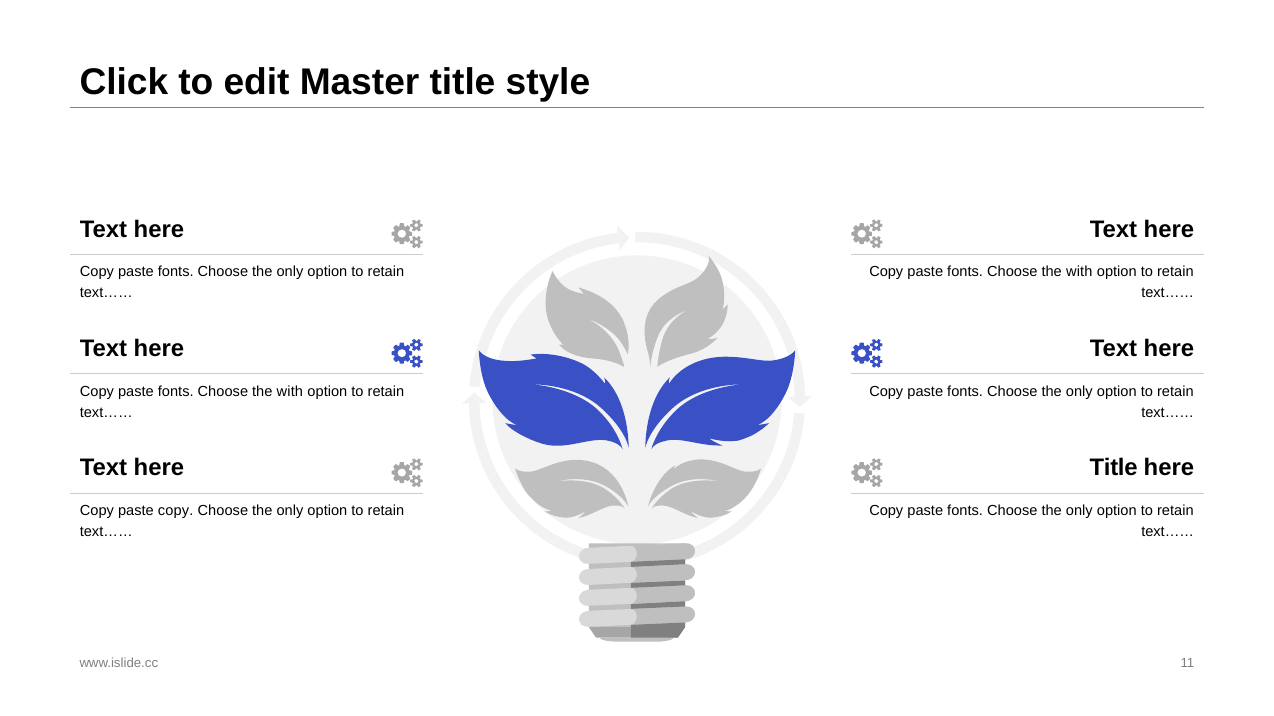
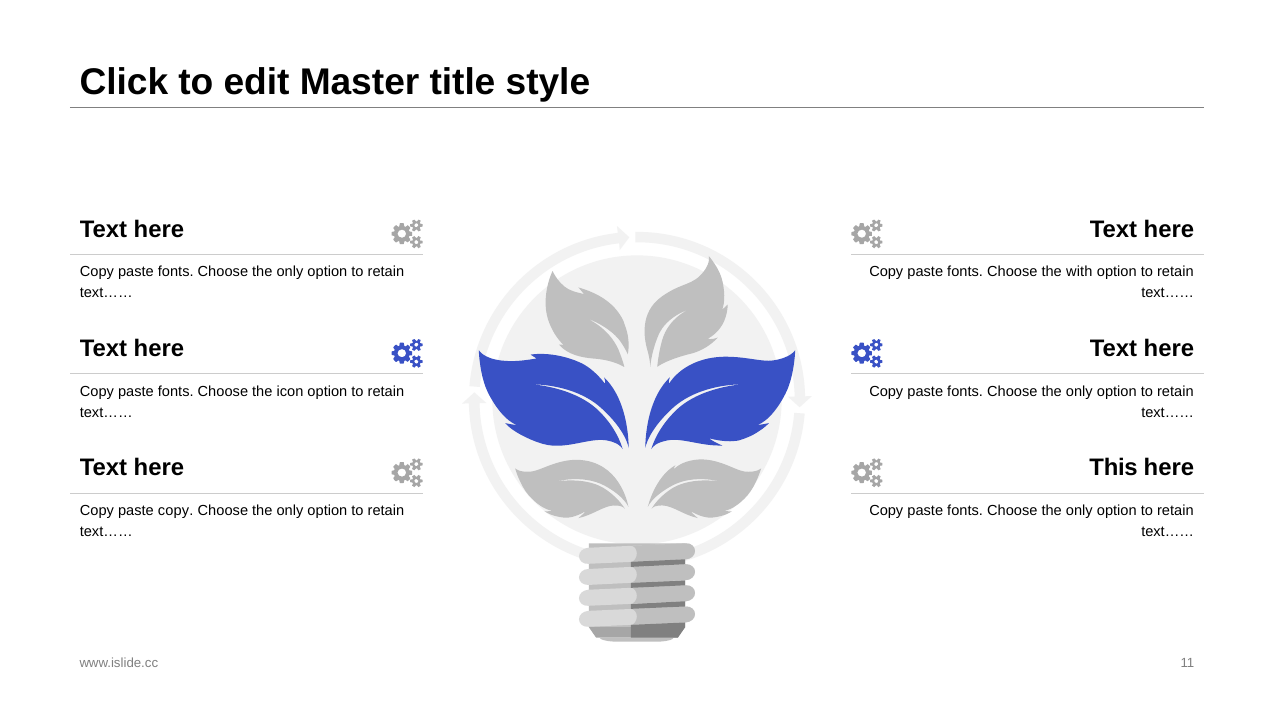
with: with -> icon (290, 392)
Title: Title -> This (1114, 468)
